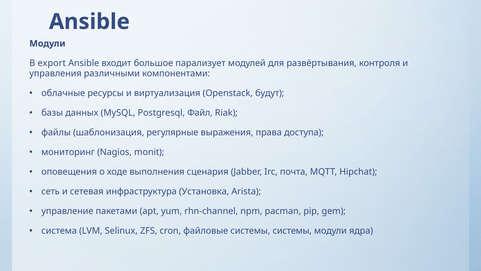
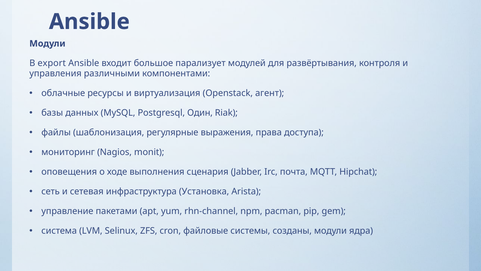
будут: будут -> агент (270, 93)
Файл: Файл -> Один (200, 113)
системы системы: системы -> созданы (292, 230)
